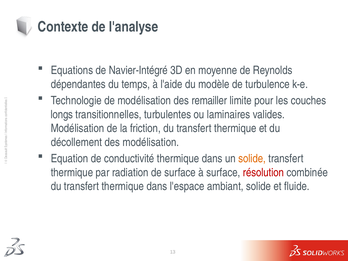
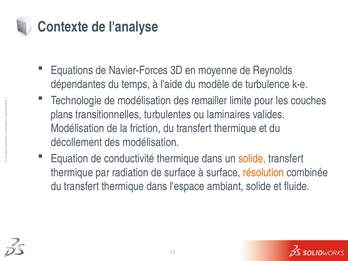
Navier-Intégré: Navier-Intégré -> Navier-Forces (138, 70)
longs: longs -> plans (62, 114)
résolution colour: red -> orange (263, 172)
